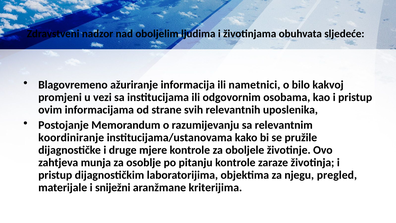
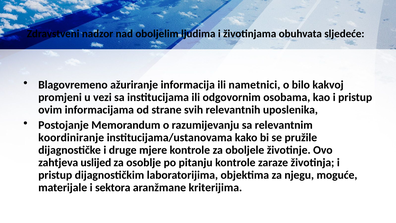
munja: munja -> uslijed (96, 162)
pregled: pregled -> moguće (337, 175)
sniježni: sniježni -> sektora (113, 187)
